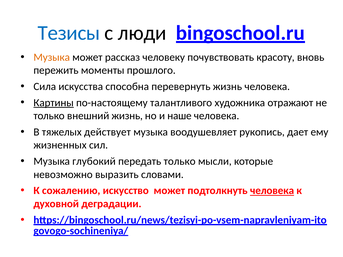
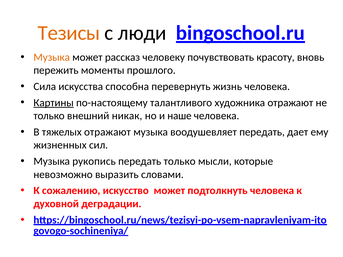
Тезисы colour: blue -> orange (69, 33)
внешний жизнь: жизнь -> никак (127, 116)
тяжелых действует: действует -> отражают (107, 132)
воодушевляет рукопись: рукопись -> передать (262, 132)
глубокий: глубокий -> рукопись (94, 161)
человека underline: present -> none (272, 191)
